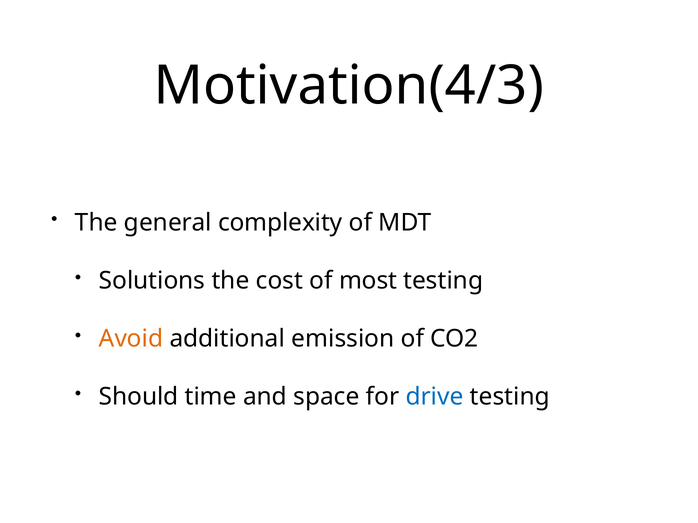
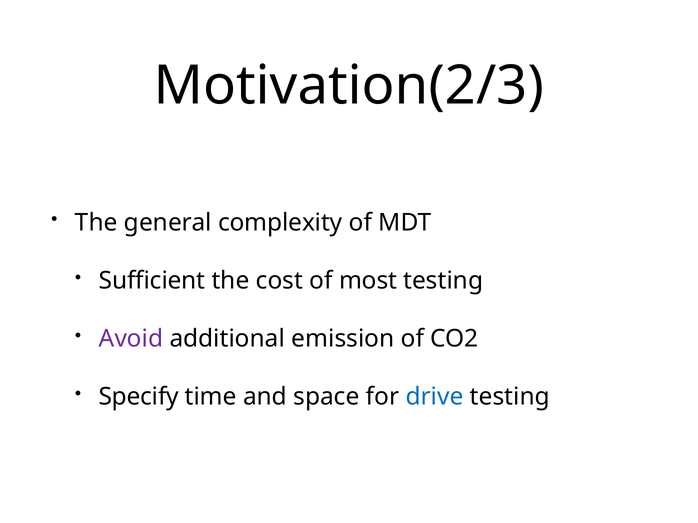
Motivation(4/3: Motivation(4/3 -> Motivation(2/3 (349, 86)
Solutions: Solutions -> Sufficient (152, 281)
Avoid colour: orange -> purple (131, 339)
Should: Should -> Specify (139, 397)
